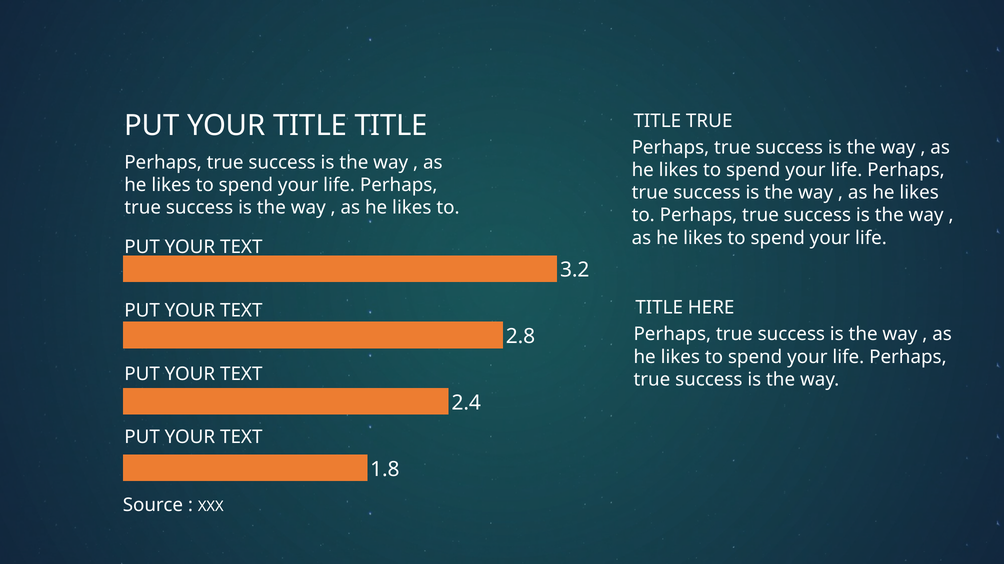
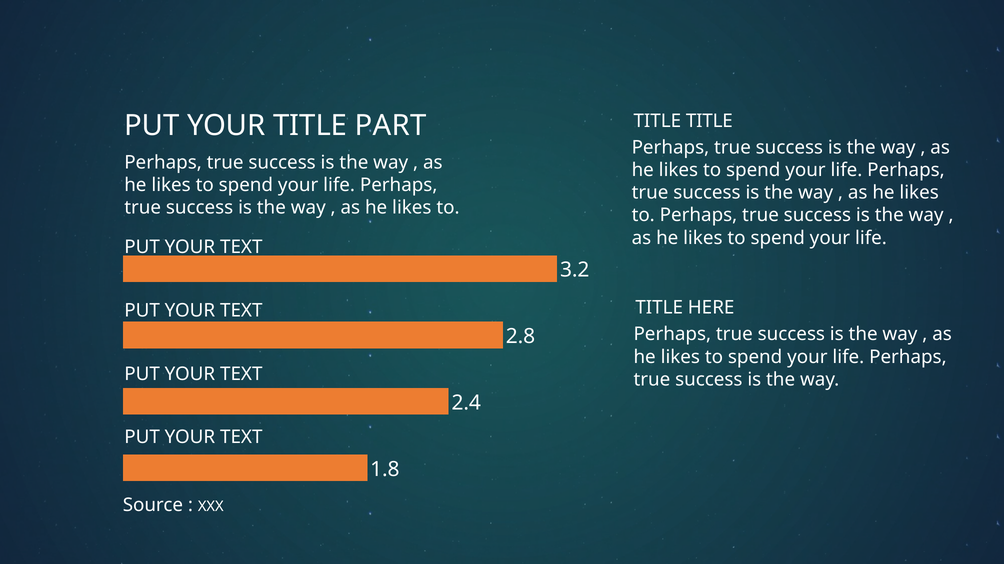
TITLE TRUE: TRUE -> TITLE (709, 121)
TITLE TITLE: TITLE -> PART (391, 126)
